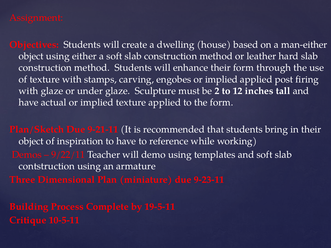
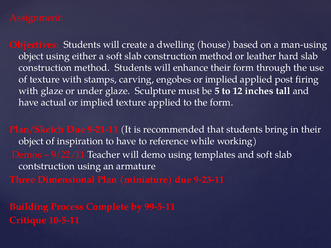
man-either: man-either -> man-using (304, 45)
2: 2 -> 5 (217, 91)
19-5-11: 19-5-11 -> 99-5-11 (160, 207)
